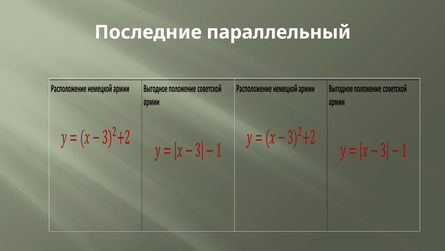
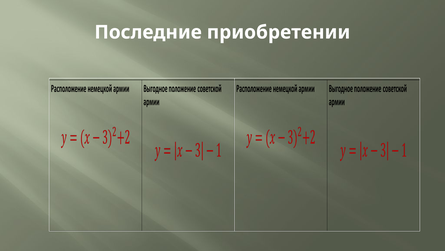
параллельный: параллельный -> приобретении (279, 32)
